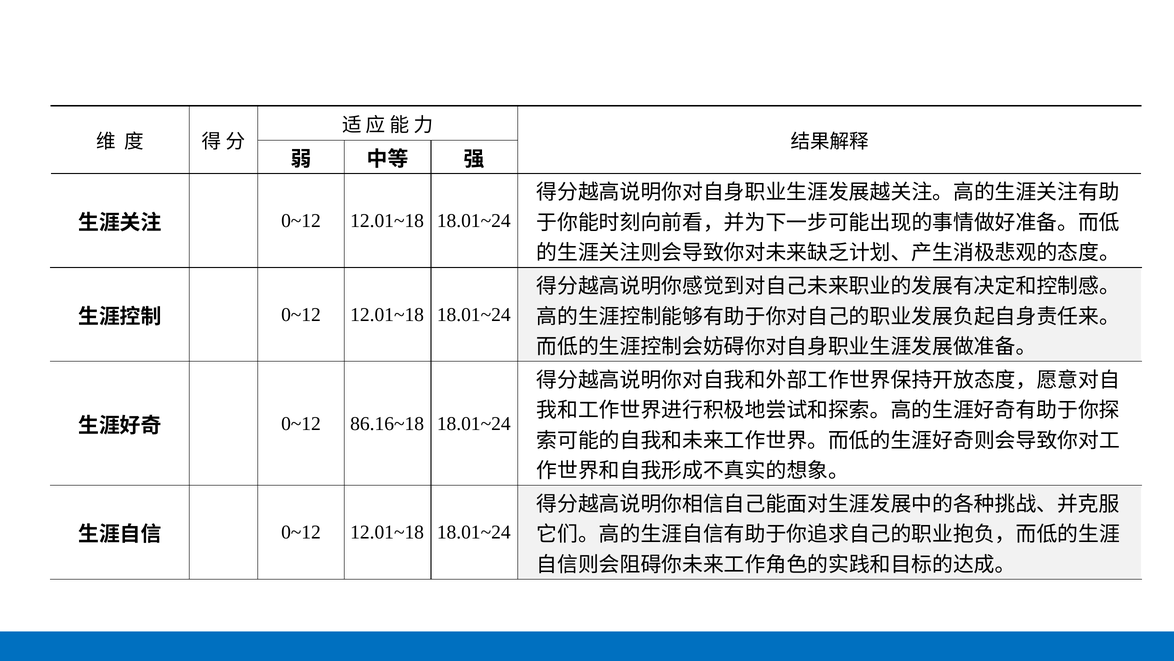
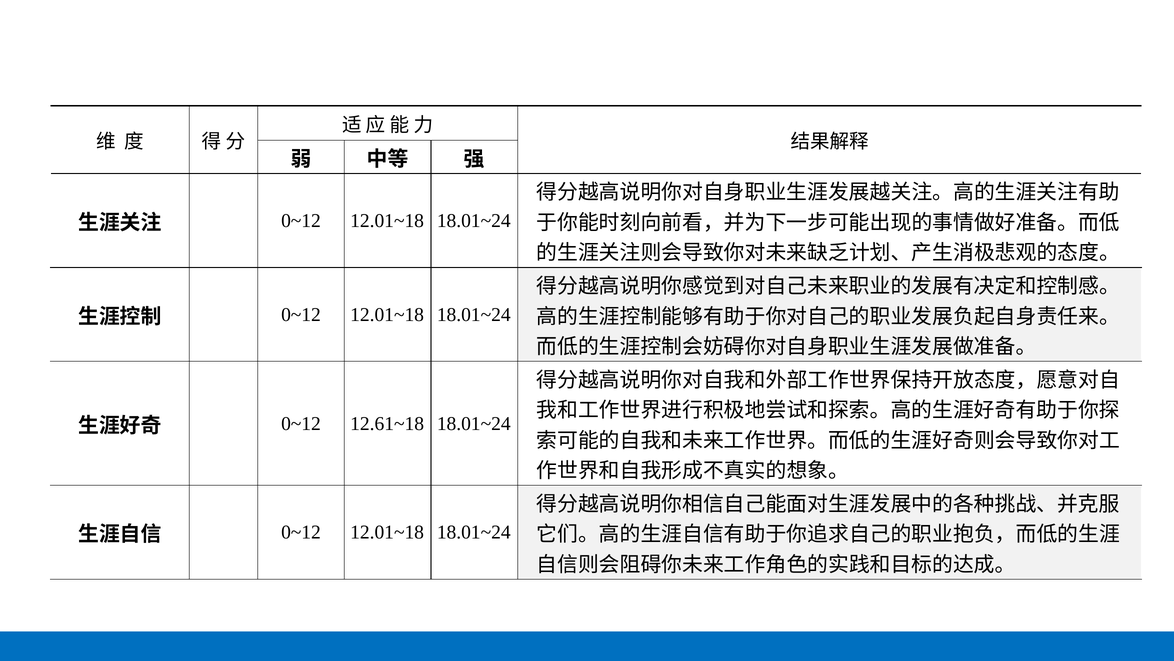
86.16~18: 86.16~18 -> 12.61~18 (387, 423)
